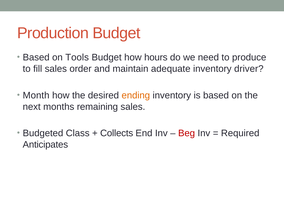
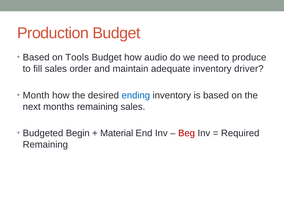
hours: hours -> audio (156, 57)
ending colour: orange -> blue (136, 95)
Class: Class -> Begin (78, 133)
Collects: Collects -> Material (117, 133)
Anticipates: Anticipates -> Remaining (45, 145)
